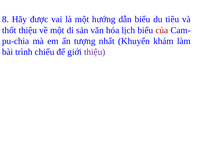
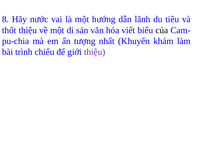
được: được -> nước (39, 19)
dẫn biểu: biểu -> lãnh (142, 19)
lịch: lịch -> viết (128, 30)
của colour: red -> black (162, 30)
